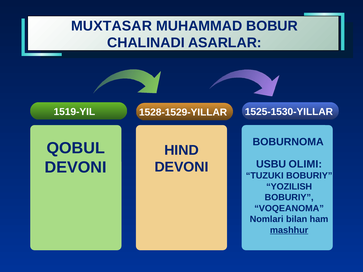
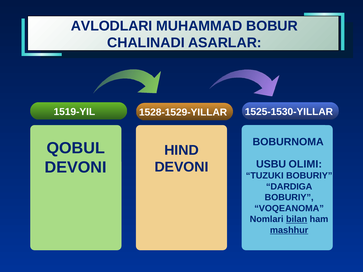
MUXTASAR: MUXTASAR -> AVLODLARI (112, 26)
YOZILISH: YOZILISH -> DARDIGA (289, 187)
bilan underline: none -> present (297, 219)
